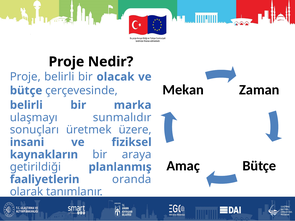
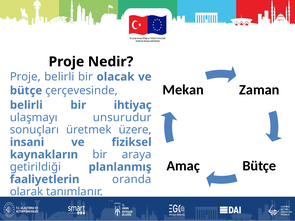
marka: marka -> ihtiyaç (133, 105)
sunmalıdır: sunmalıdır -> unsurudur (122, 118)
